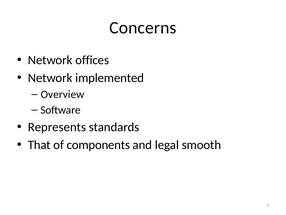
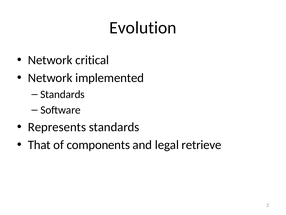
Concerns: Concerns -> Evolution (143, 28)
offices: offices -> critical (92, 60)
Overview: Overview -> Standards (63, 94)
smooth: smooth -> retrieve (201, 145)
